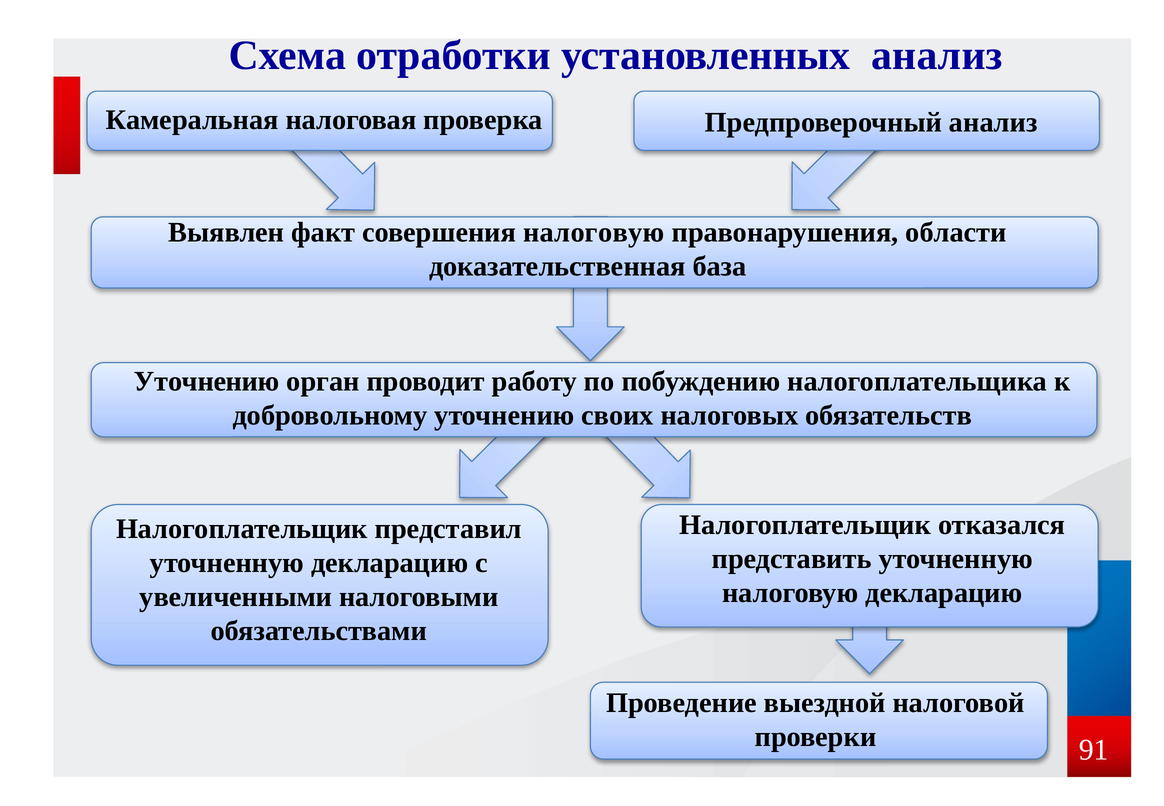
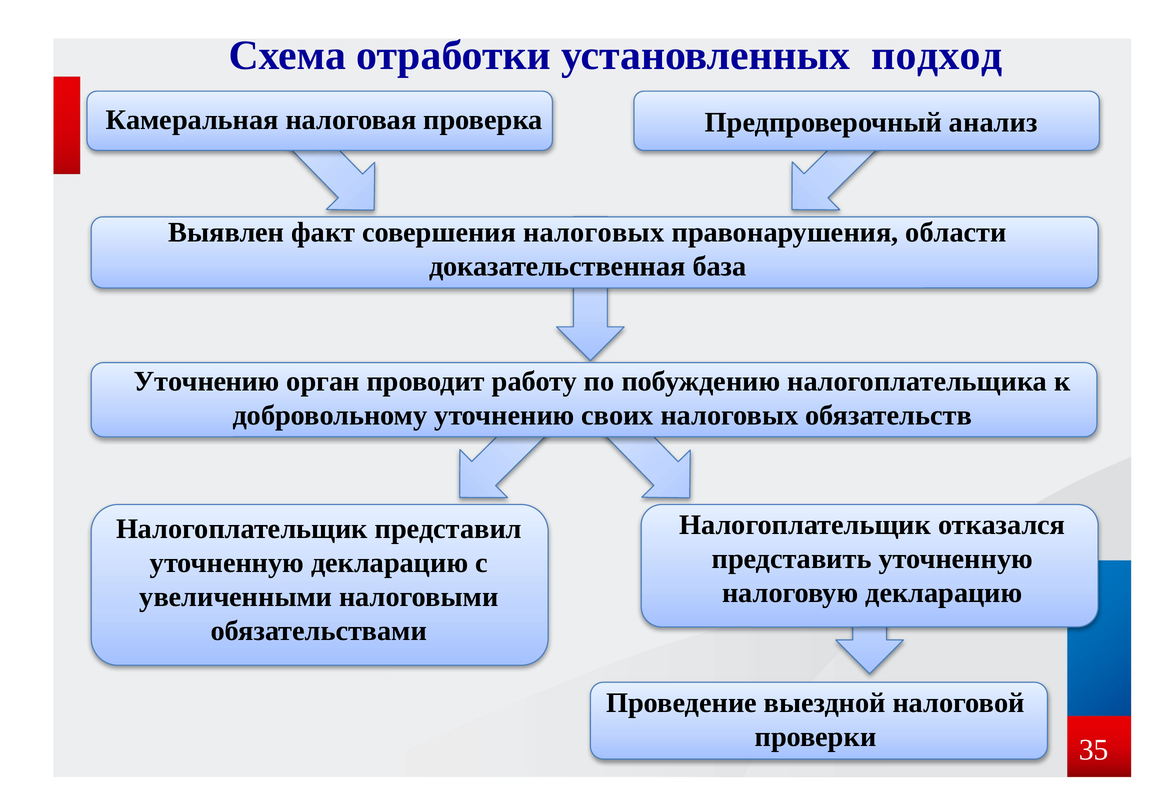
установленных анализ: анализ -> подход (937, 55)
совершения налоговую: налоговую -> налоговых (594, 233)
91: 91 -> 35 (1094, 750)
